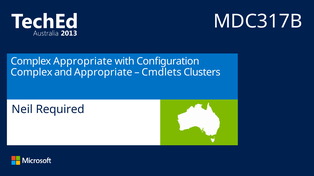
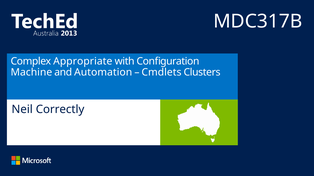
Complex: Complex -> Machine (31, 73)
and Appropriate: Appropriate -> Automation (103, 73)
Required: Required -> Correctly (60, 110)
